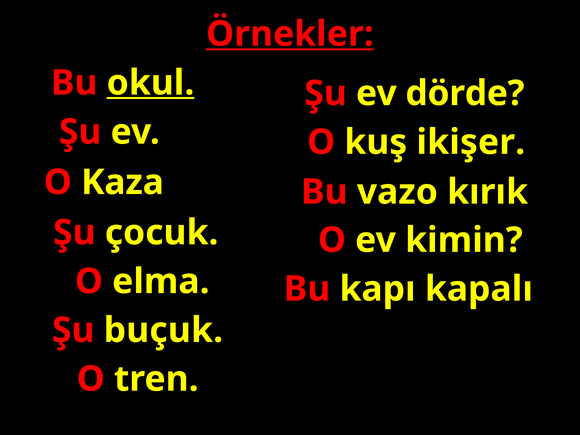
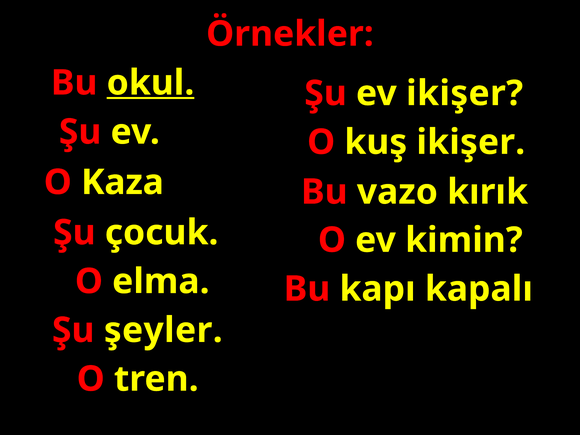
Örnekler underline: present -> none (290, 34)
ev dörde: dörde -> ikişer (465, 93)
buçuk: buçuk -> şeyler (163, 330)
